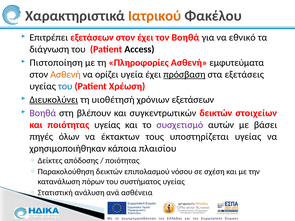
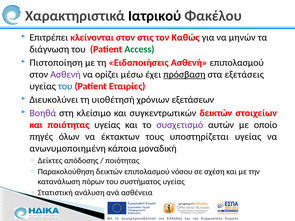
Ιατρικού colour: orange -> black (155, 16)
Επιτρέπει εξετάσεων: εξετάσεων -> κλείνονται (92, 38)
στον έχει: έχει -> στις (145, 38)
τον Βοηθά: Βοηθά -> Καθώς (185, 38)
εθνικό: εθνικό -> μηνών (242, 38)
Access colour: black -> green (139, 49)
Πληροφορίες: Πληροφορίες -> Ειδοποιήσεις (139, 63)
Ασθενή εμφυτεύματα: εμφυτεύματα -> επιπολασμού (237, 63)
Ασθενή colour: orange -> purple (65, 75)
υγεία: υγεία -> μέσω (132, 75)
Χρέωση: Χρέωση -> Εταιρίες (127, 86)
Διευκολύνει underline: present -> none (54, 100)
βλέπουν: βλέπουν -> κλείσιμο (94, 113)
βάσει: βάσει -> οποίο (266, 125)
χρησιμοποιήθηκαν: χρησιμοποιήθηκαν -> ανωνυμοποιημένη (68, 149)
πλαισίου: πλαισίου -> μοναδική (158, 149)
